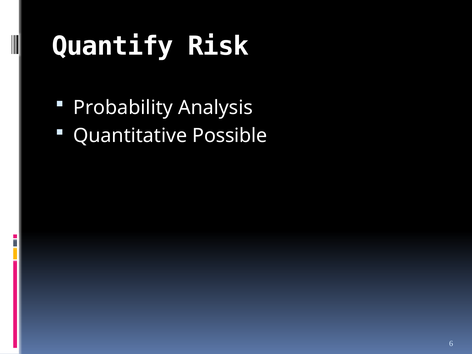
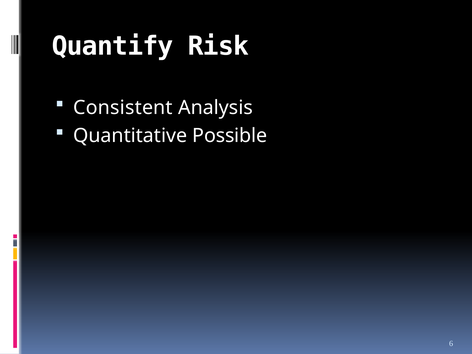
Probability: Probability -> Consistent (123, 108)
